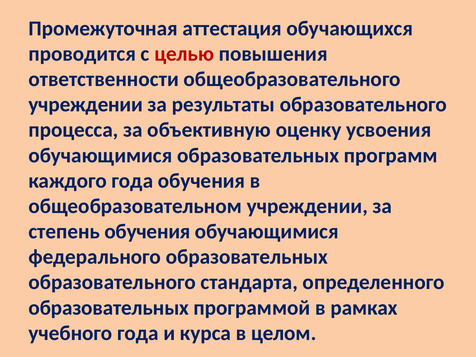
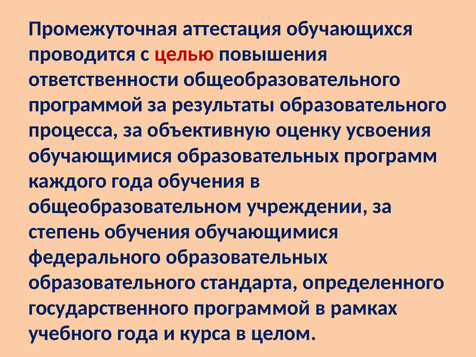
учреждении: учреждении -> программой (86, 105)
образовательных: образовательных -> государственного (109, 308)
